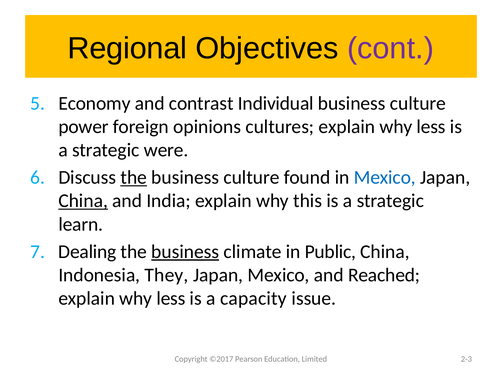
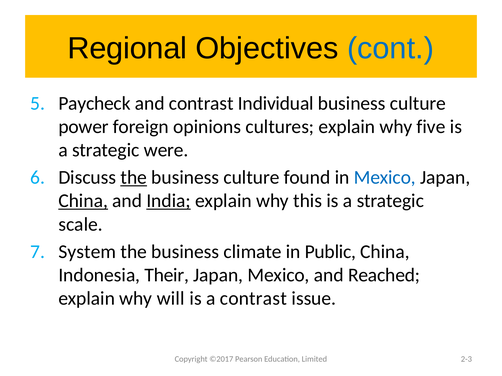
cont colour: purple -> blue (390, 49)
Economy: Economy -> Paycheck (94, 103)
cultures explain why less: less -> five (431, 127)
India underline: none -> present (169, 201)
learn: learn -> scale (81, 225)
Dealing: Dealing -> System (87, 252)
business underline: present -> none (185, 252)
They: They -> Their (167, 275)
less: less -> will (171, 299)
a capacity: capacity -> contrast (253, 299)
